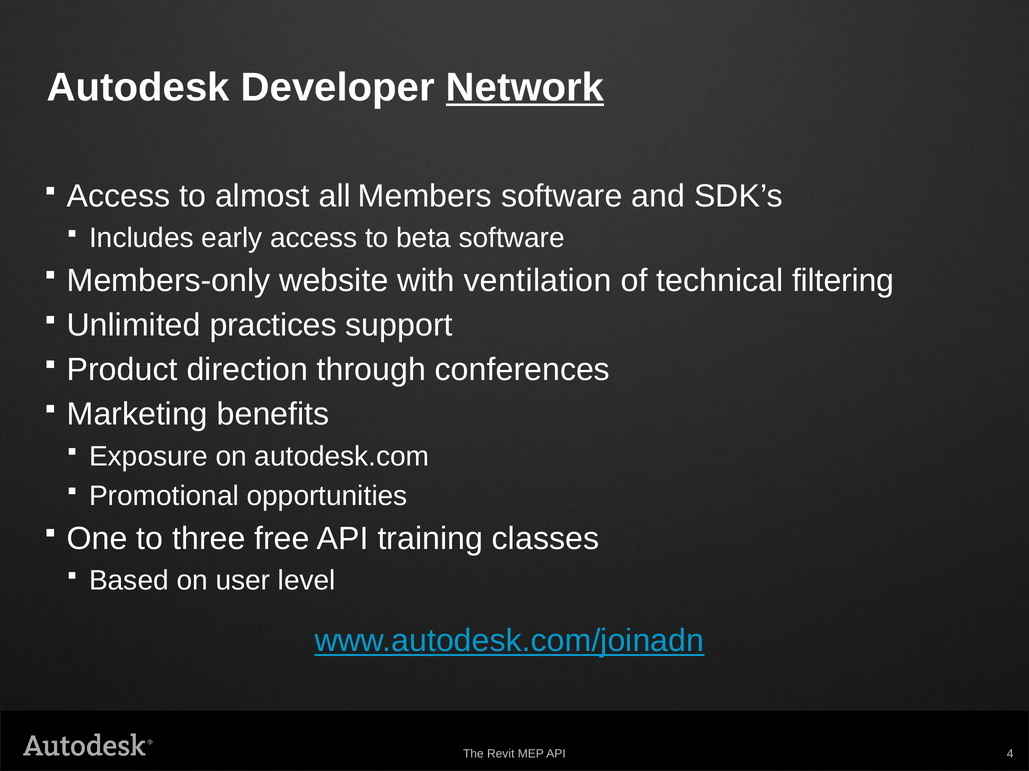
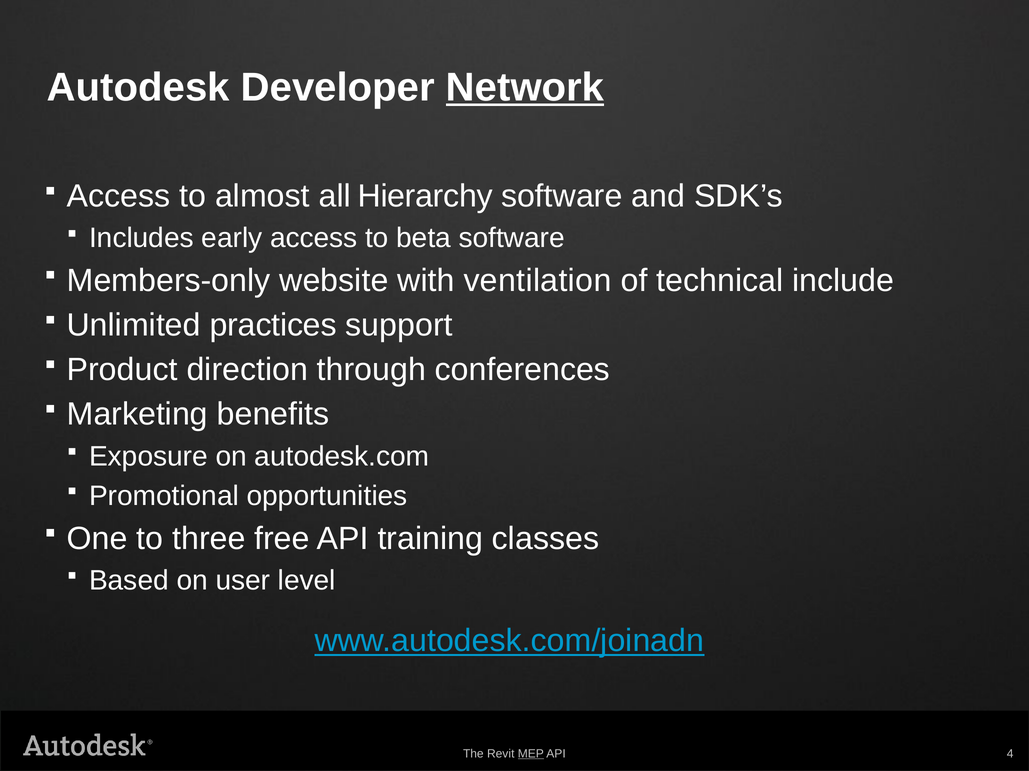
Members: Members -> Hierarchy (425, 196)
filtering: filtering -> include (843, 281)
MEP underline: none -> present (531, 754)
